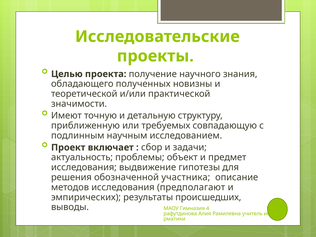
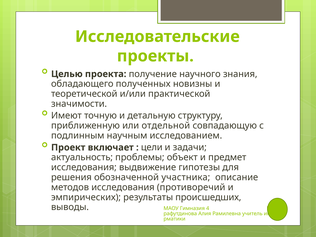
требуемых: требуемых -> отдельной (166, 126)
сбор: сбор -> цели (152, 147)
предполагают: предполагают -> противоречий (191, 187)
